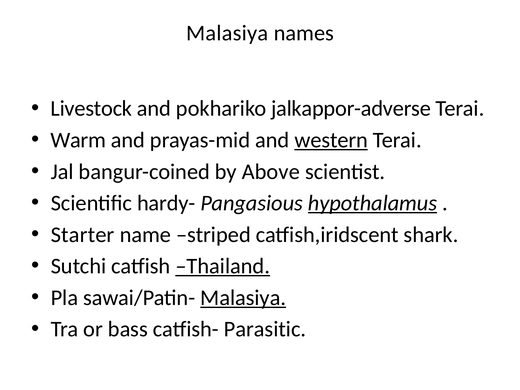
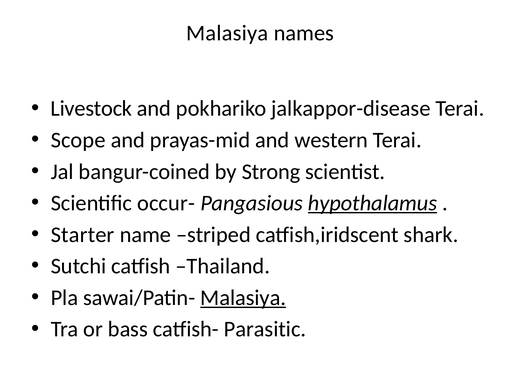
jalkappor-adverse: jalkappor-adverse -> jalkappor-disease (351, 109)
Warm: Warm -> Scope (78, 140)
western underline: present -> none (331, 140)
Above: Above -> Strong (271, 172)
hardy-: hardy- -> occur- (166, 203)
Thailand underline: present -> none (223, 266)
